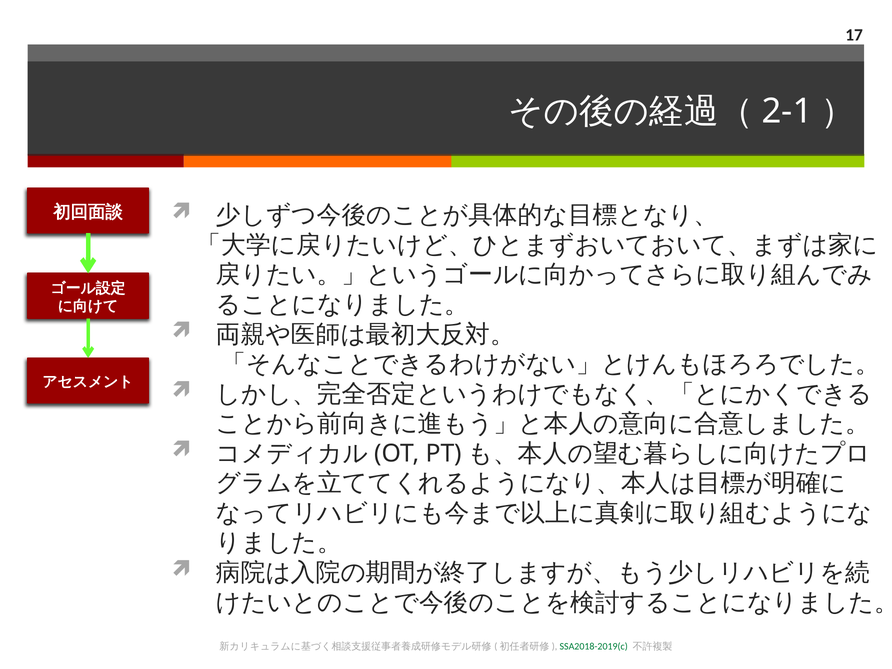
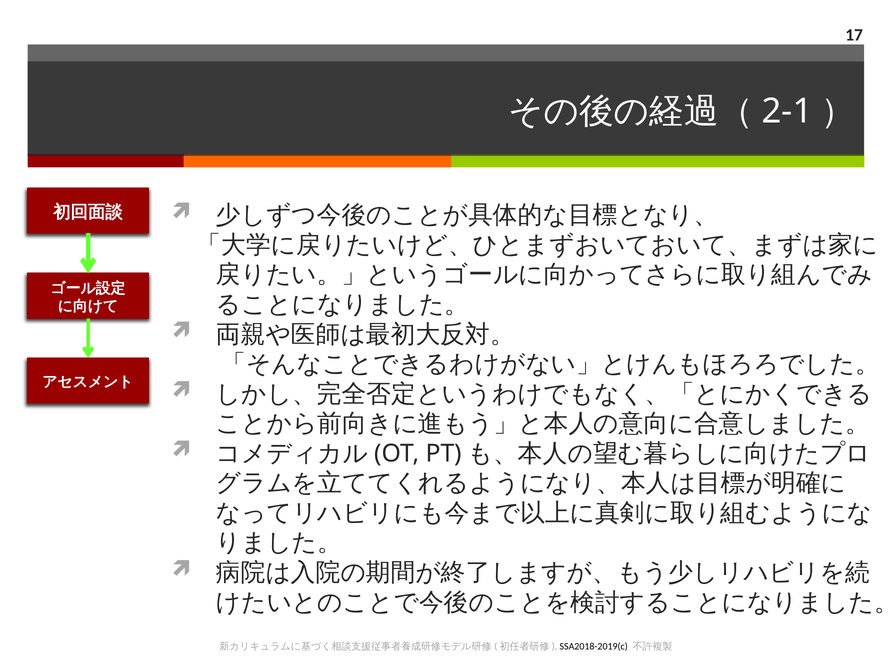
SSA2018-2019(c colour: green -> black (594, 646)
